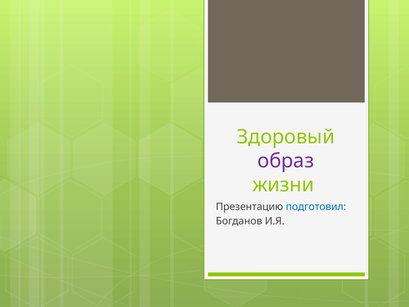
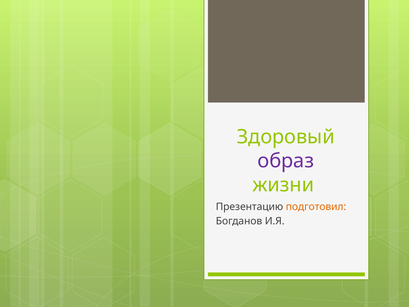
подготовил colour: blue -> orange (316, 207)
